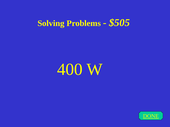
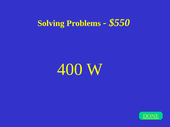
$505: $505 -> $550 (119, 23)
